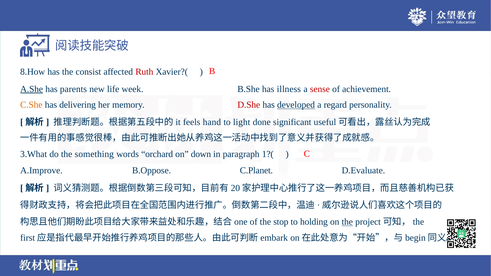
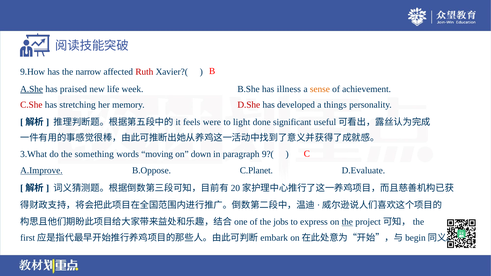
8.How: 8.How -> 9.How (33, 72)
consist: consist -> narrow (88, 72)
parents: parents -> praised (73, 89)
sense colour: red -> orange (320, 89)
C.She colour: orange -> red (31, 105)
delivering: delivering -> stretching (78, 105)
developed underline: present -> none (296, 105)
regard: regard -> things (335, 105)
hand: hand -> were (212, 122)
orchard: orchard -> moving (157, 154)
1?(: 1?( -> 9?( (268, 154)
A.Improve underline: none -> present (41, 171)
stop: stop -> jobs (281, 222)
holding: holding -> express (314, 222)
